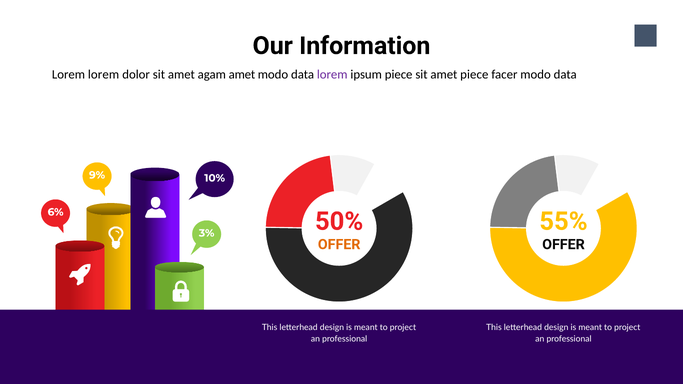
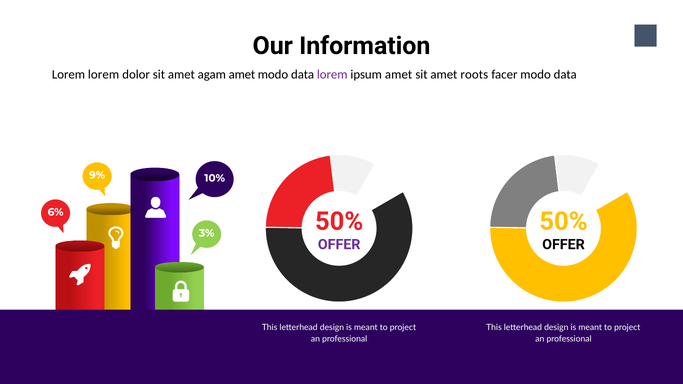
ipsum piece: piece -> amet (399, 75)
amet piece: piece -> roots (474, 75)
55%: 55% -> 50% (563, 221)
OFFER colour: orange -> purple (339, 245)
